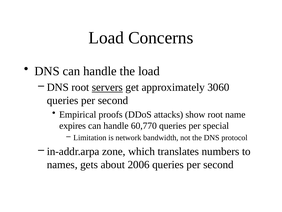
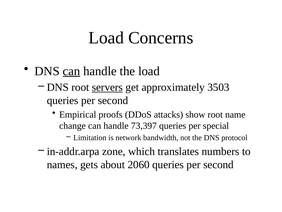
can underline: none -> present (71, 71)
3060: 3060 -> 3503 (218, 87)
expires: expires -> change (73, 126)
60,770: 60,770 -> 73,397 (144, 126)
2006: 2006 -> 2060 (139, 164)
